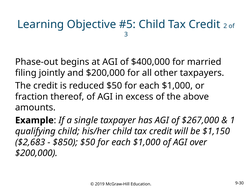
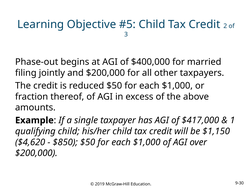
$267,000: $267,000 -> $417,000 (200, 120)
$2,683: $2,683 -> $4,620 (30, 142)
